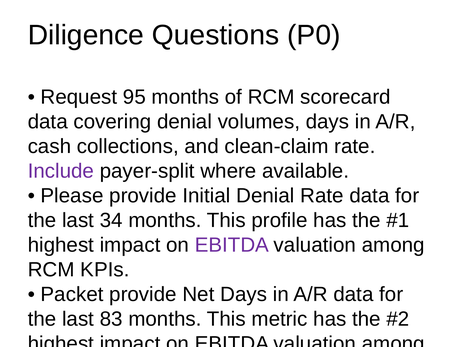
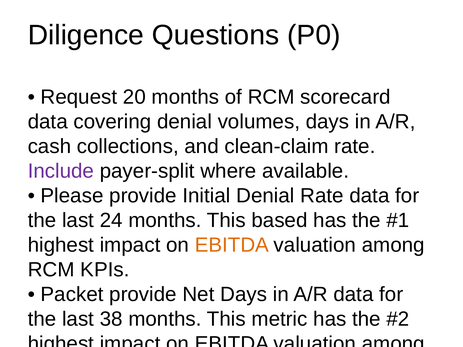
95: 95 -> 20 (134, 97)
34: 34 -> 24 (111, 221)
profile: profile -> based (280, 221)
EBITDA colour: purple -> orange (232, 245)
83: 83 -> 38 (111, 319)
